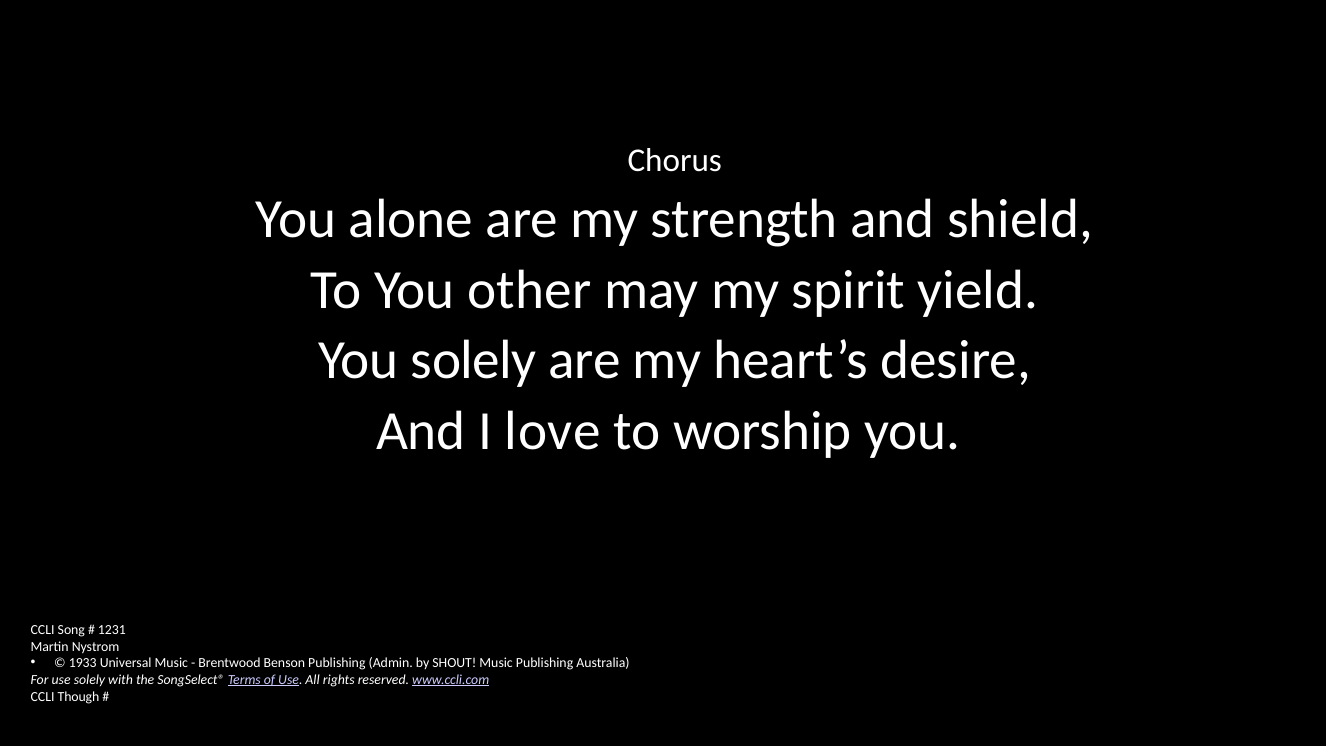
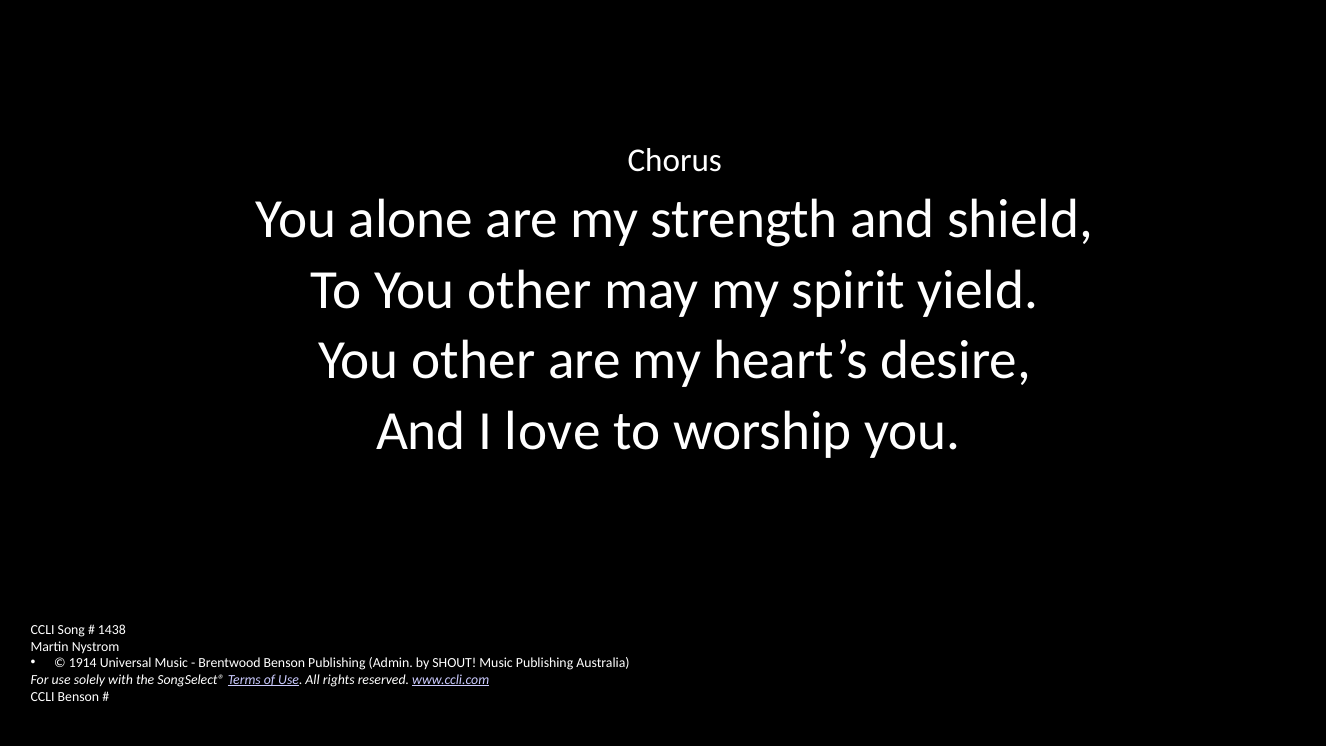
solely: solely -> other (473, 361)
1231: 1231 -> 1438 (112, 630)
1933: 1933 -> 1914 (83, 663)
CCLI Though: Though -> Benson (78, 696)
